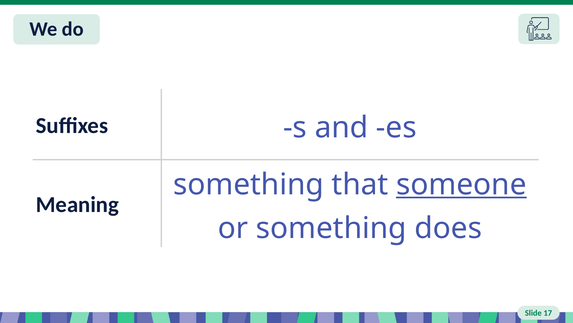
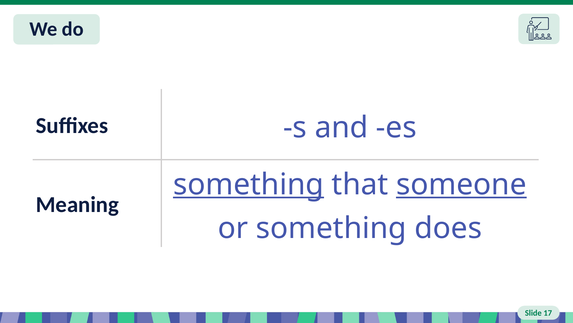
something underline: none -> present (249, 184)
